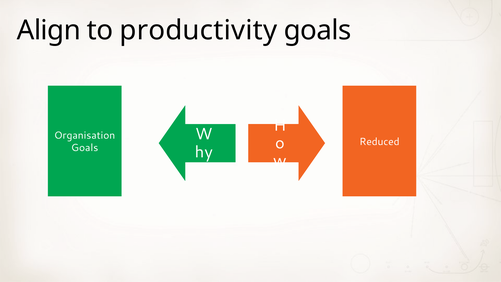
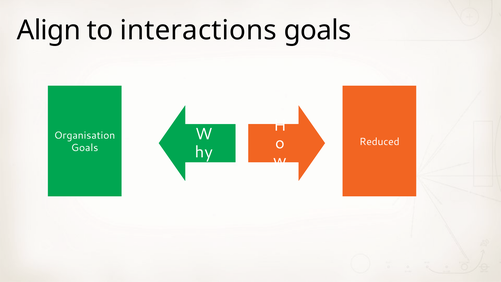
productivity: productivity -> interactions (198, 30)
